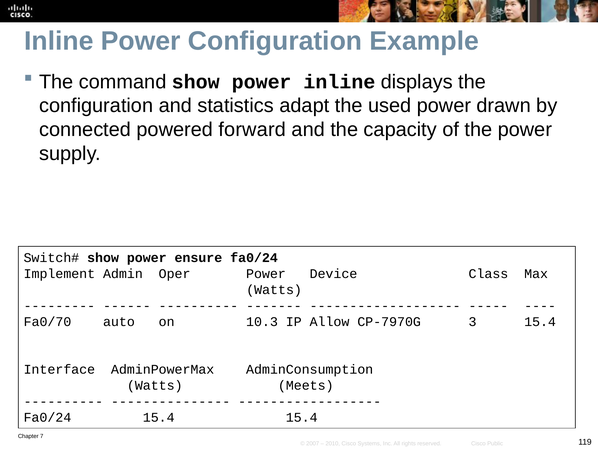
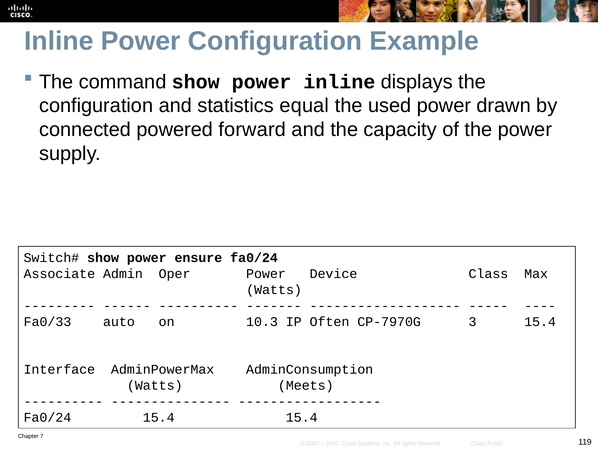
adapt: adapt -> equal (304, 106)
Implement: Implement -> Associate (59, 274)
Fa0/70: Fa0/70 -> Fa0/33 (47, 321)
Allow: Allow -> Often (330, 321)
